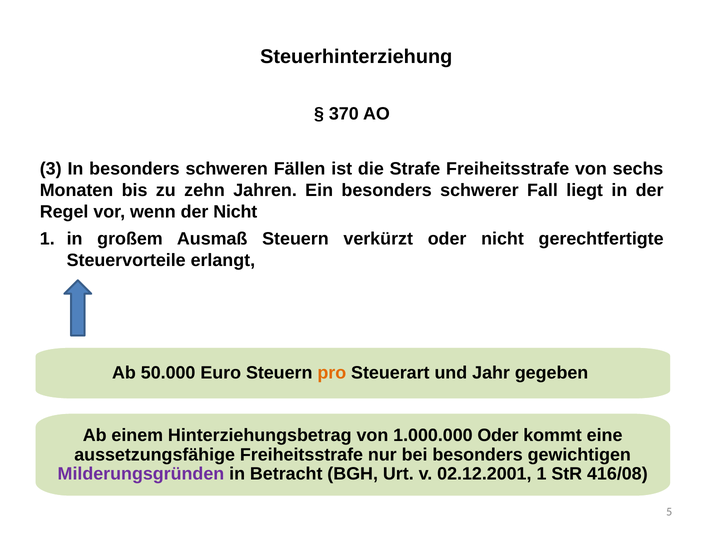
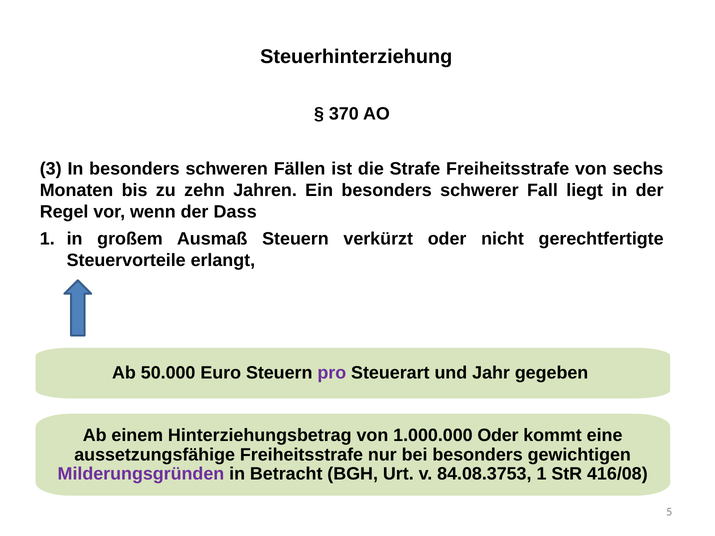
der Nicht: Nicht -> Dass (235, 212)
pro colour: orange -> purple (332, 373)
02.12.2001: 02.12.2001 -> 84.08.3753 (484, 474)
